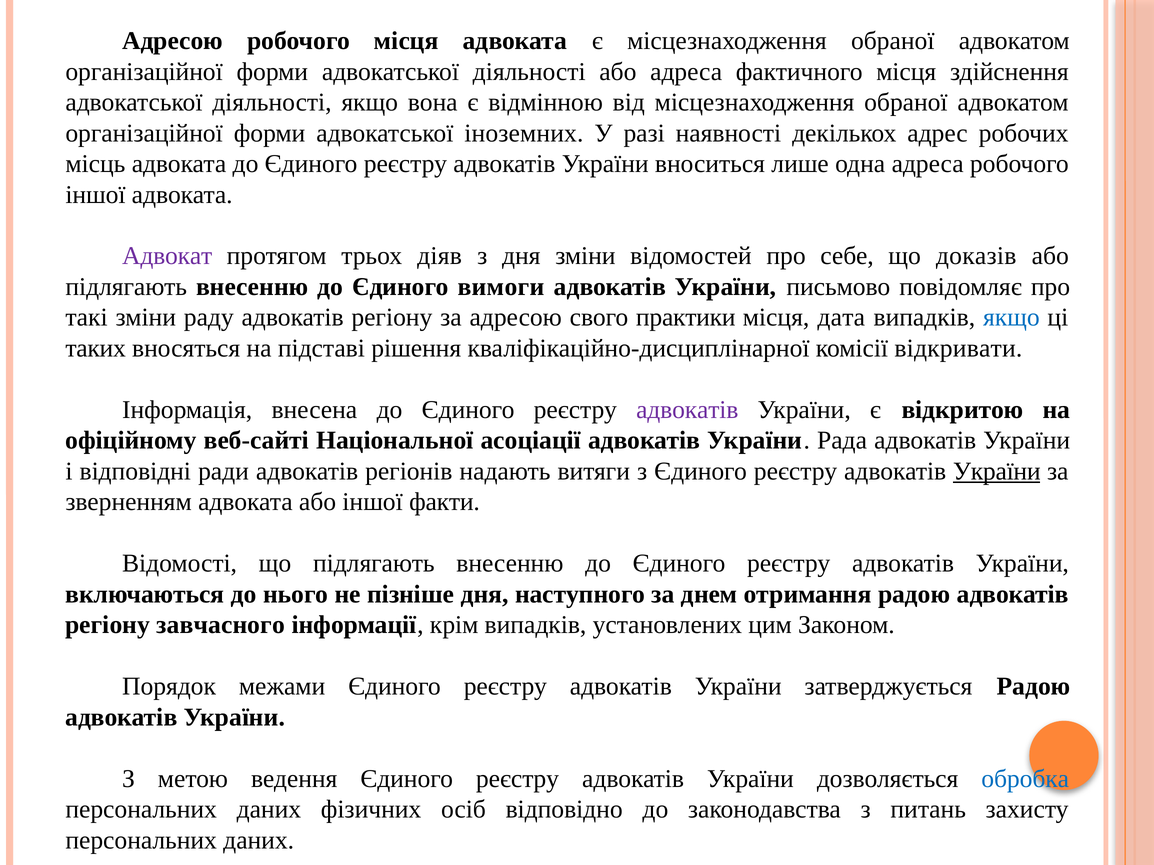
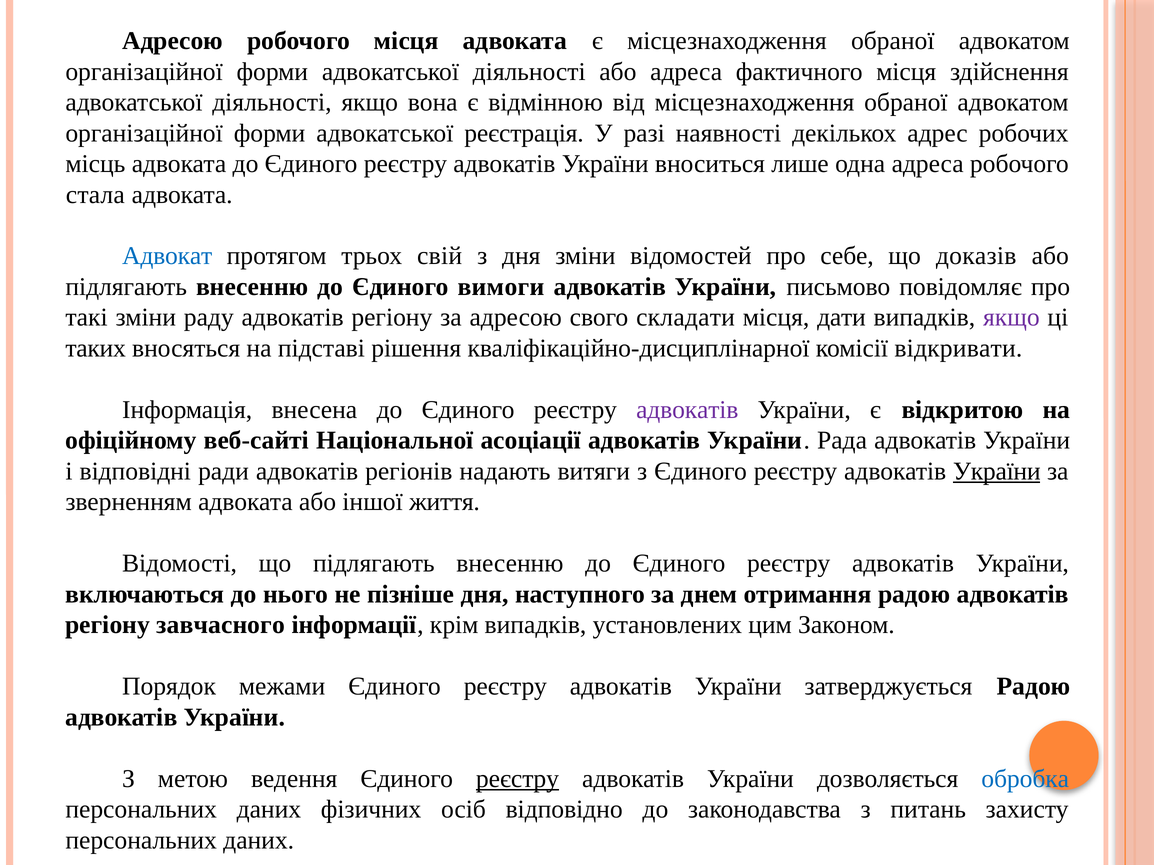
іноземних: іноземних -> реєстрація (524, 133)
іншої: іншої -> стала (95, 195)
Адвокат colour: purple -> blue (167, 256)
діяв: діяв -> свій (440, 256)
практики: практики -> складати (686, 318)
дата: дата -> дати (841, 318)
якщо colour: blue -> purple (1011, 318)
факти: факти -> життя (445, 502)
реєстру underline: none -> present (517, 779)
